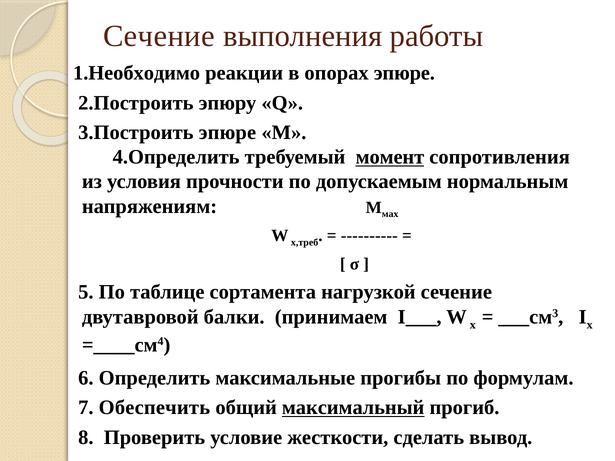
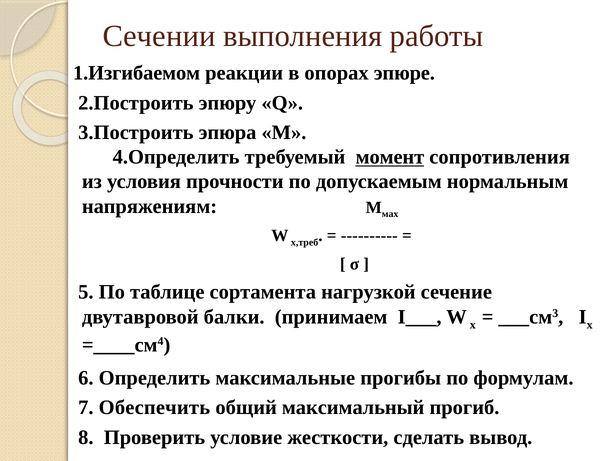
Сечение: Сечение -> Сечении (159, 36)
1.Необходимо: 1.Необходимо -> 1.Изгибаемом (137, 73)
3.Построить эпюре: эпюре -> эпюра (228, 133)
максимальный underline: present -> none (353, 408)
